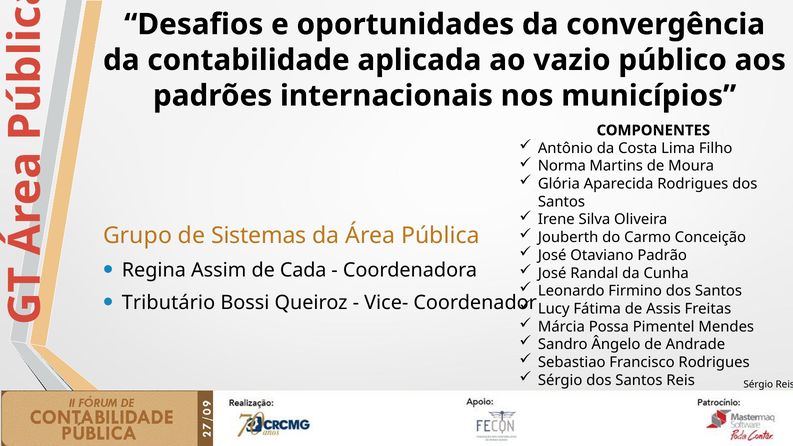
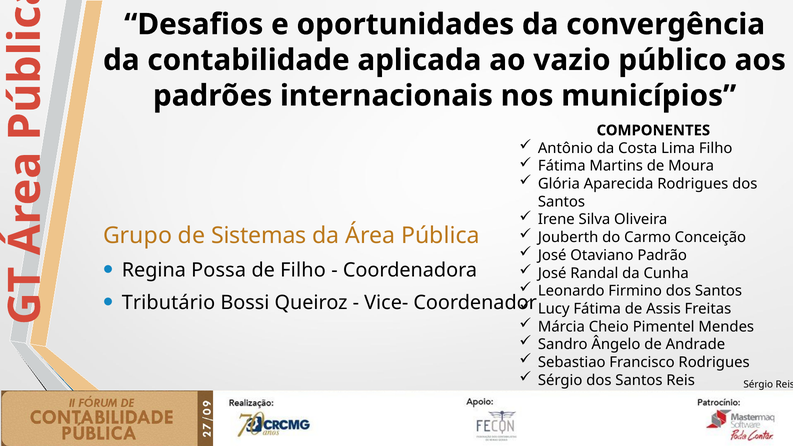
Norma: Norma -> Fátima (562, 166)
Assim: Assim -> Possa (219, 270)
de Cada: Cada -> Filho (303, 270)
Possa: Possa -> Cheio (609, 327)
